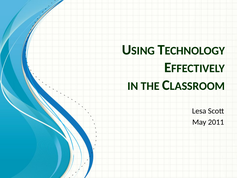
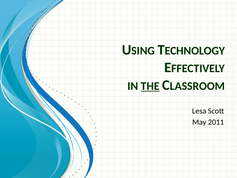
THE underline: none -> present (150, 86)
